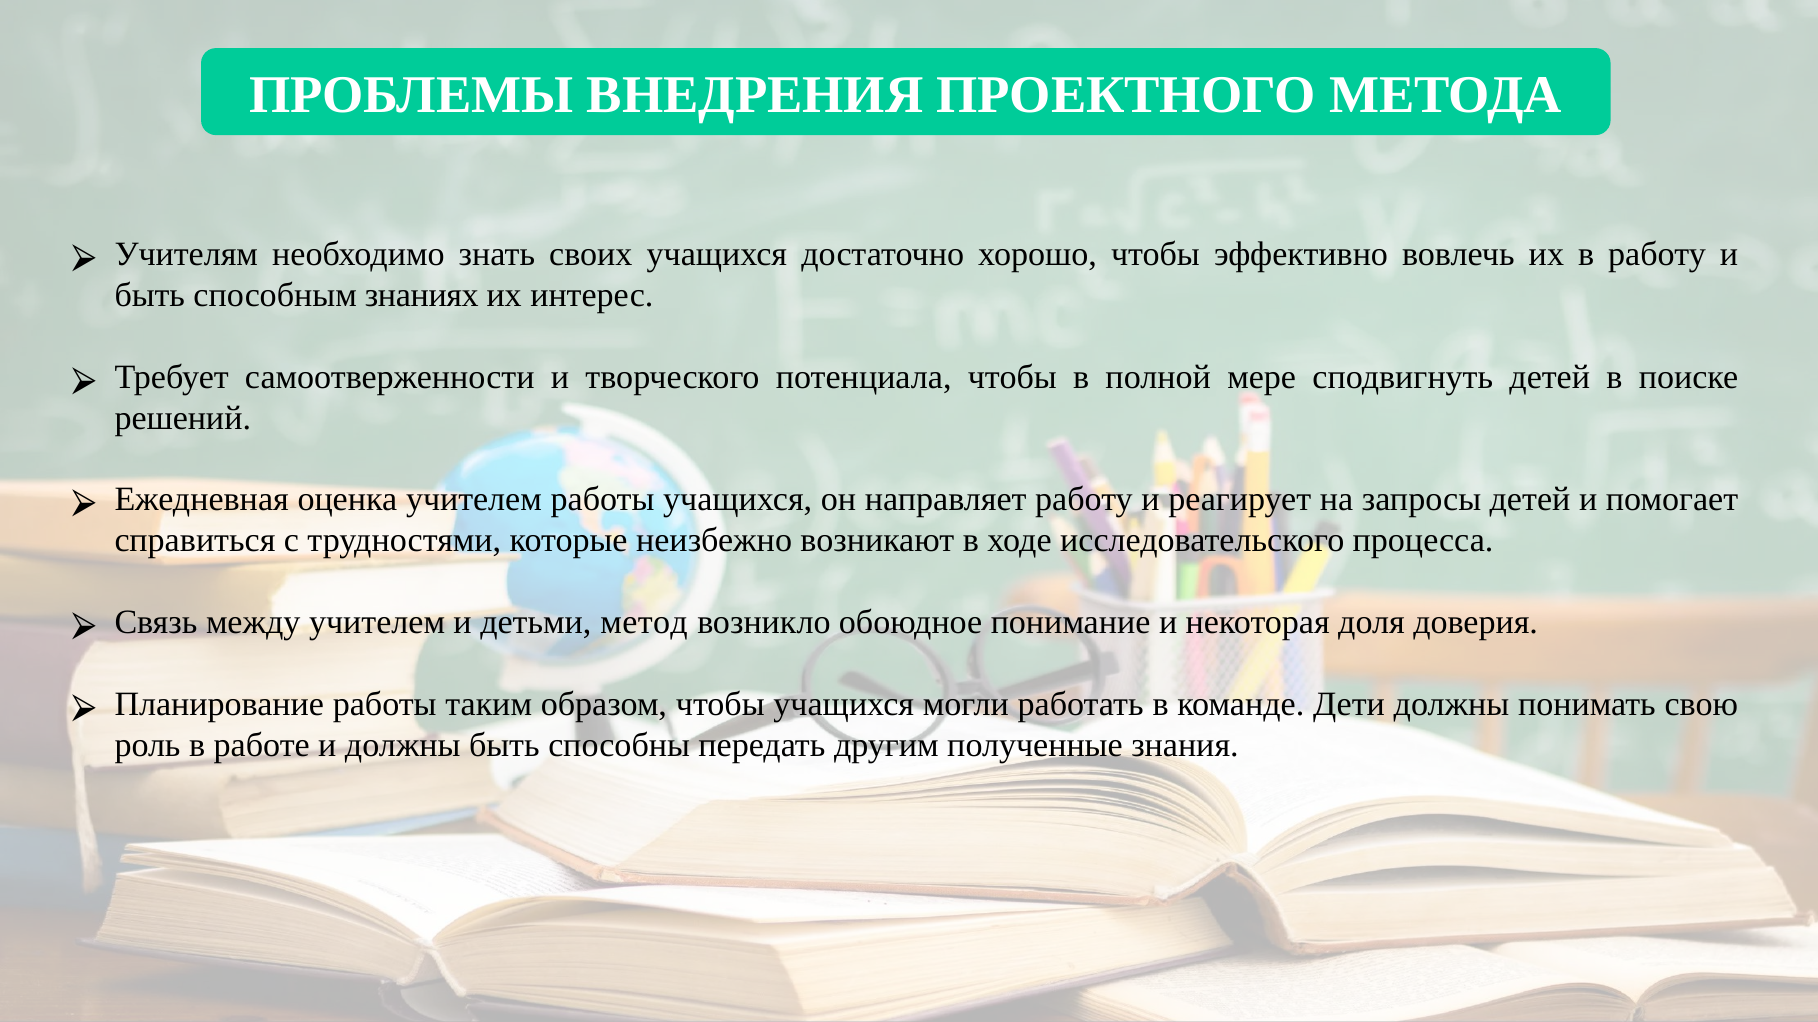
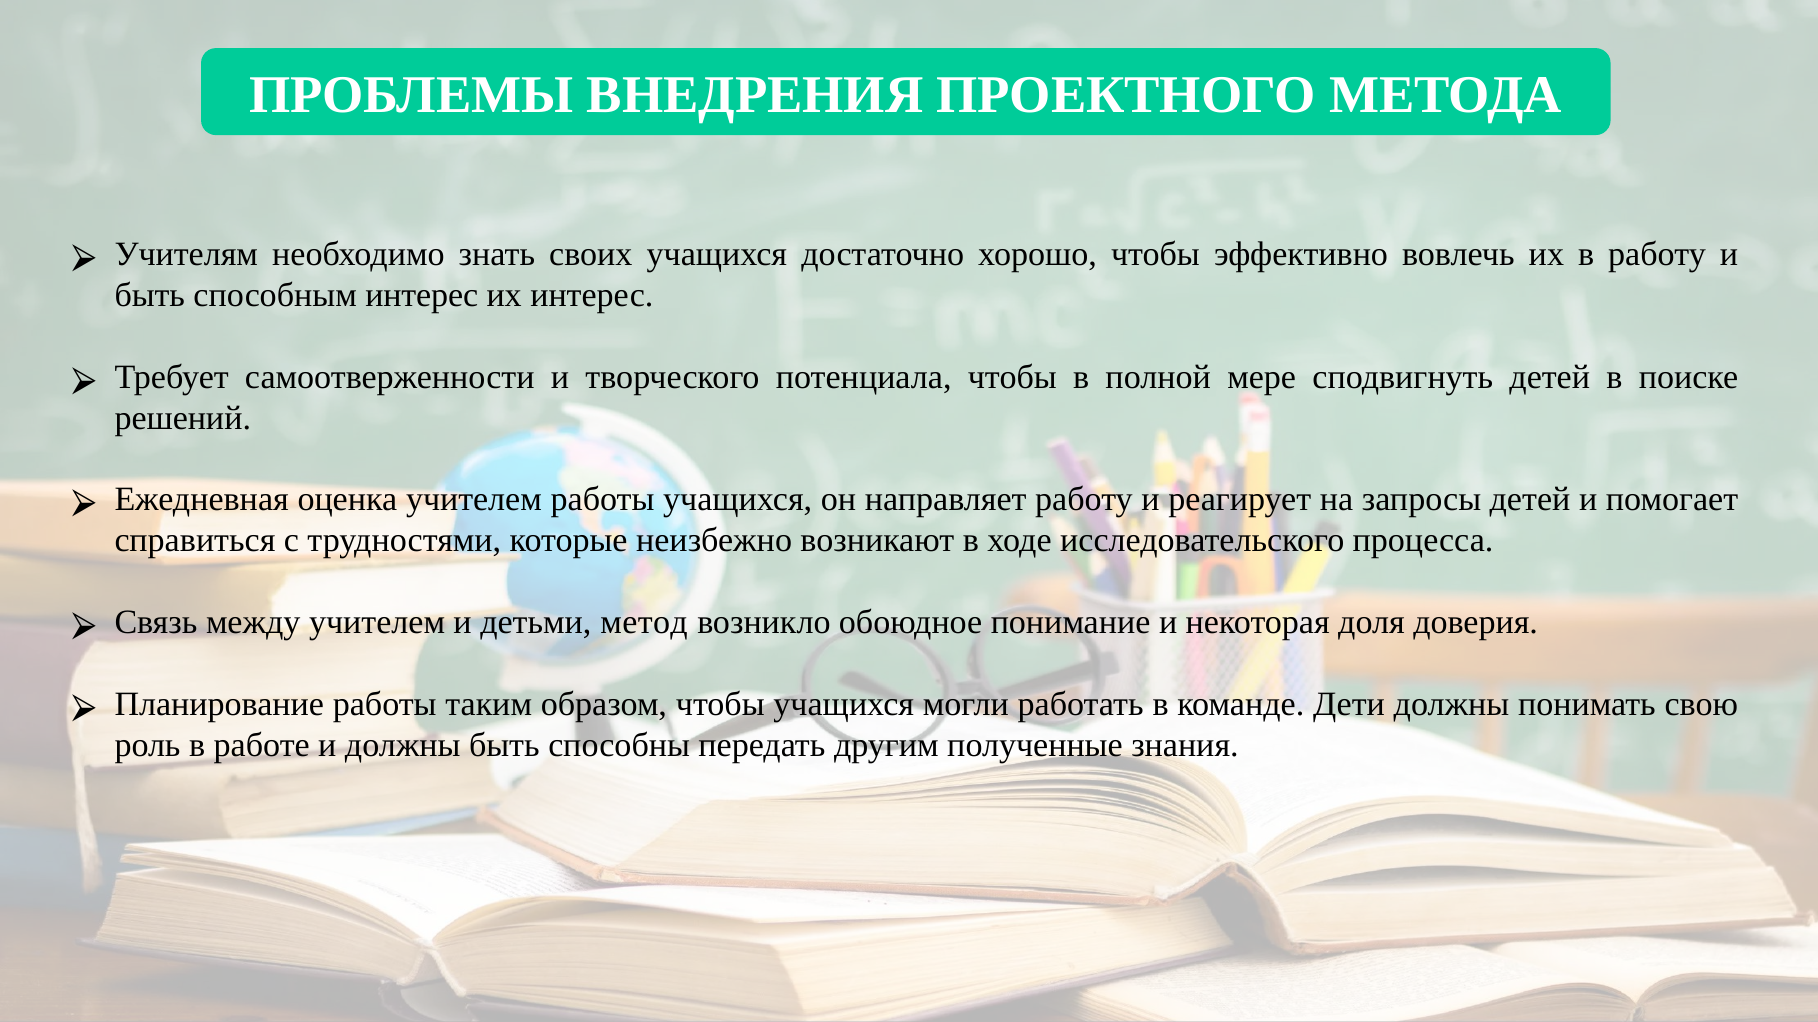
способным знаниях: знаниях -> интерес (422, 295)
